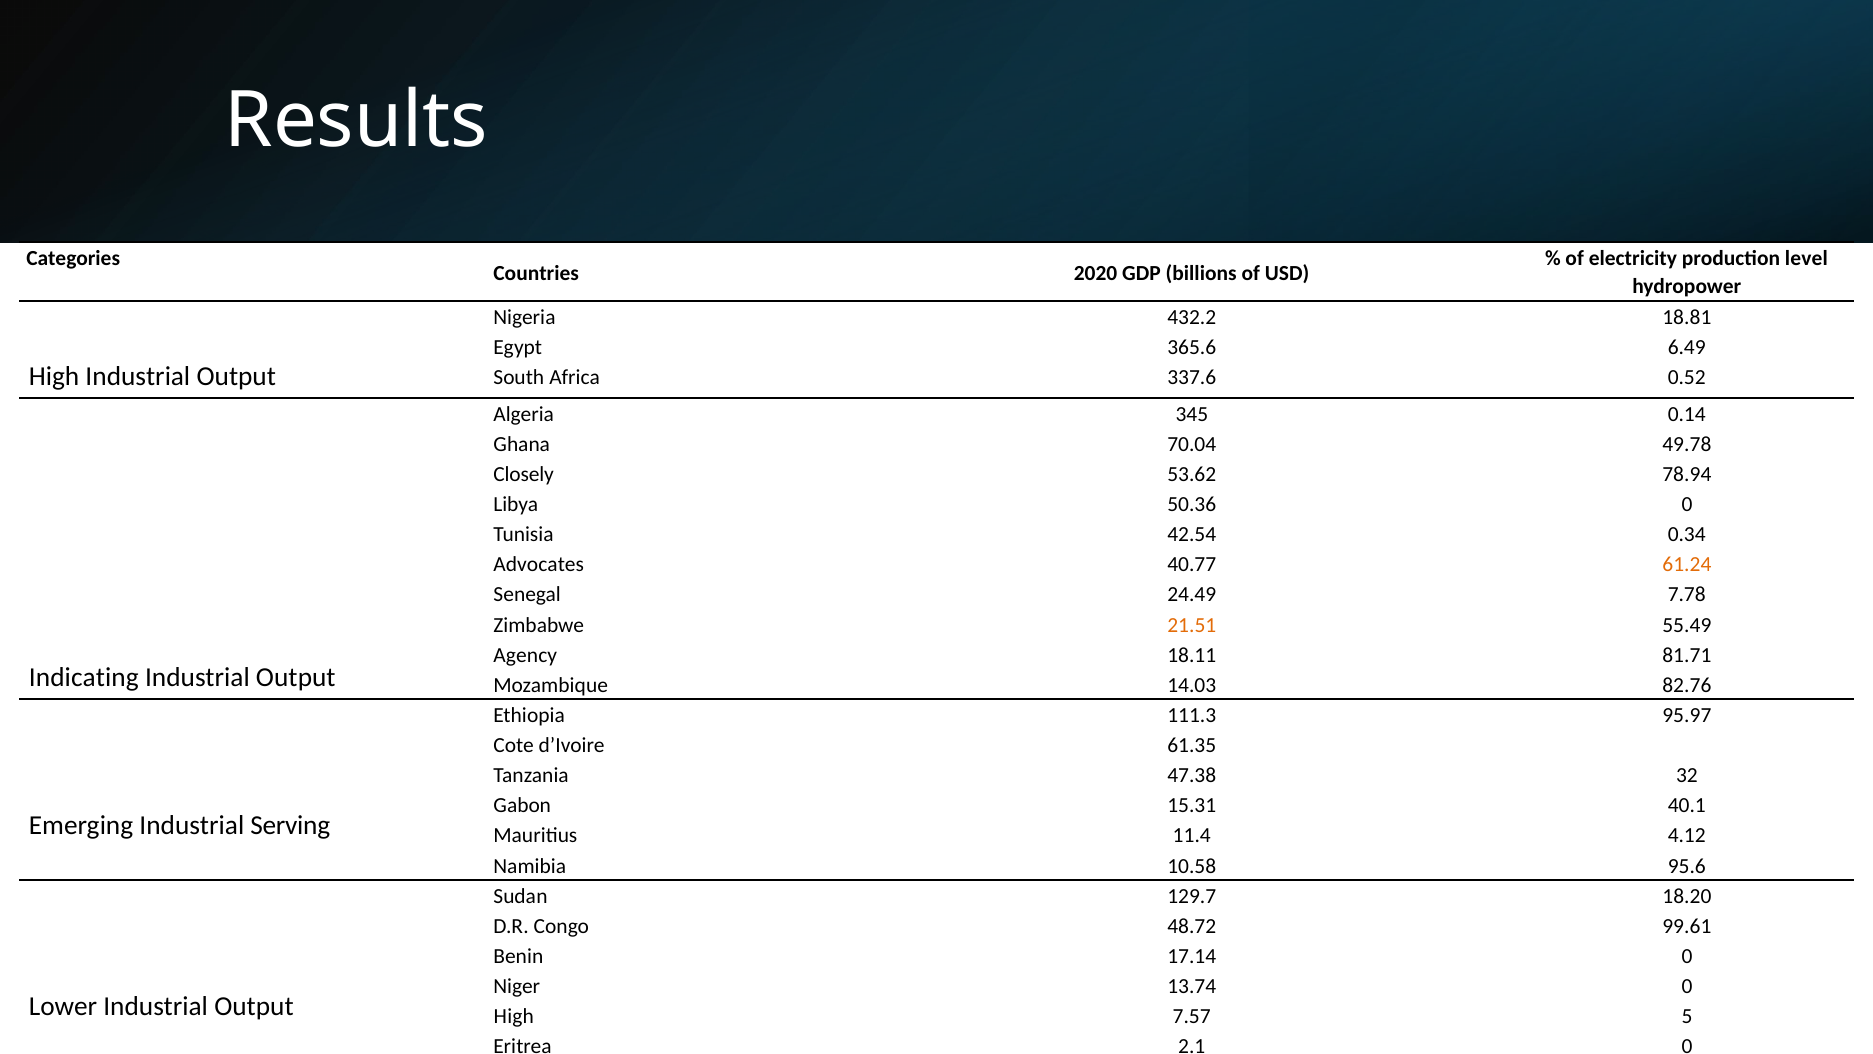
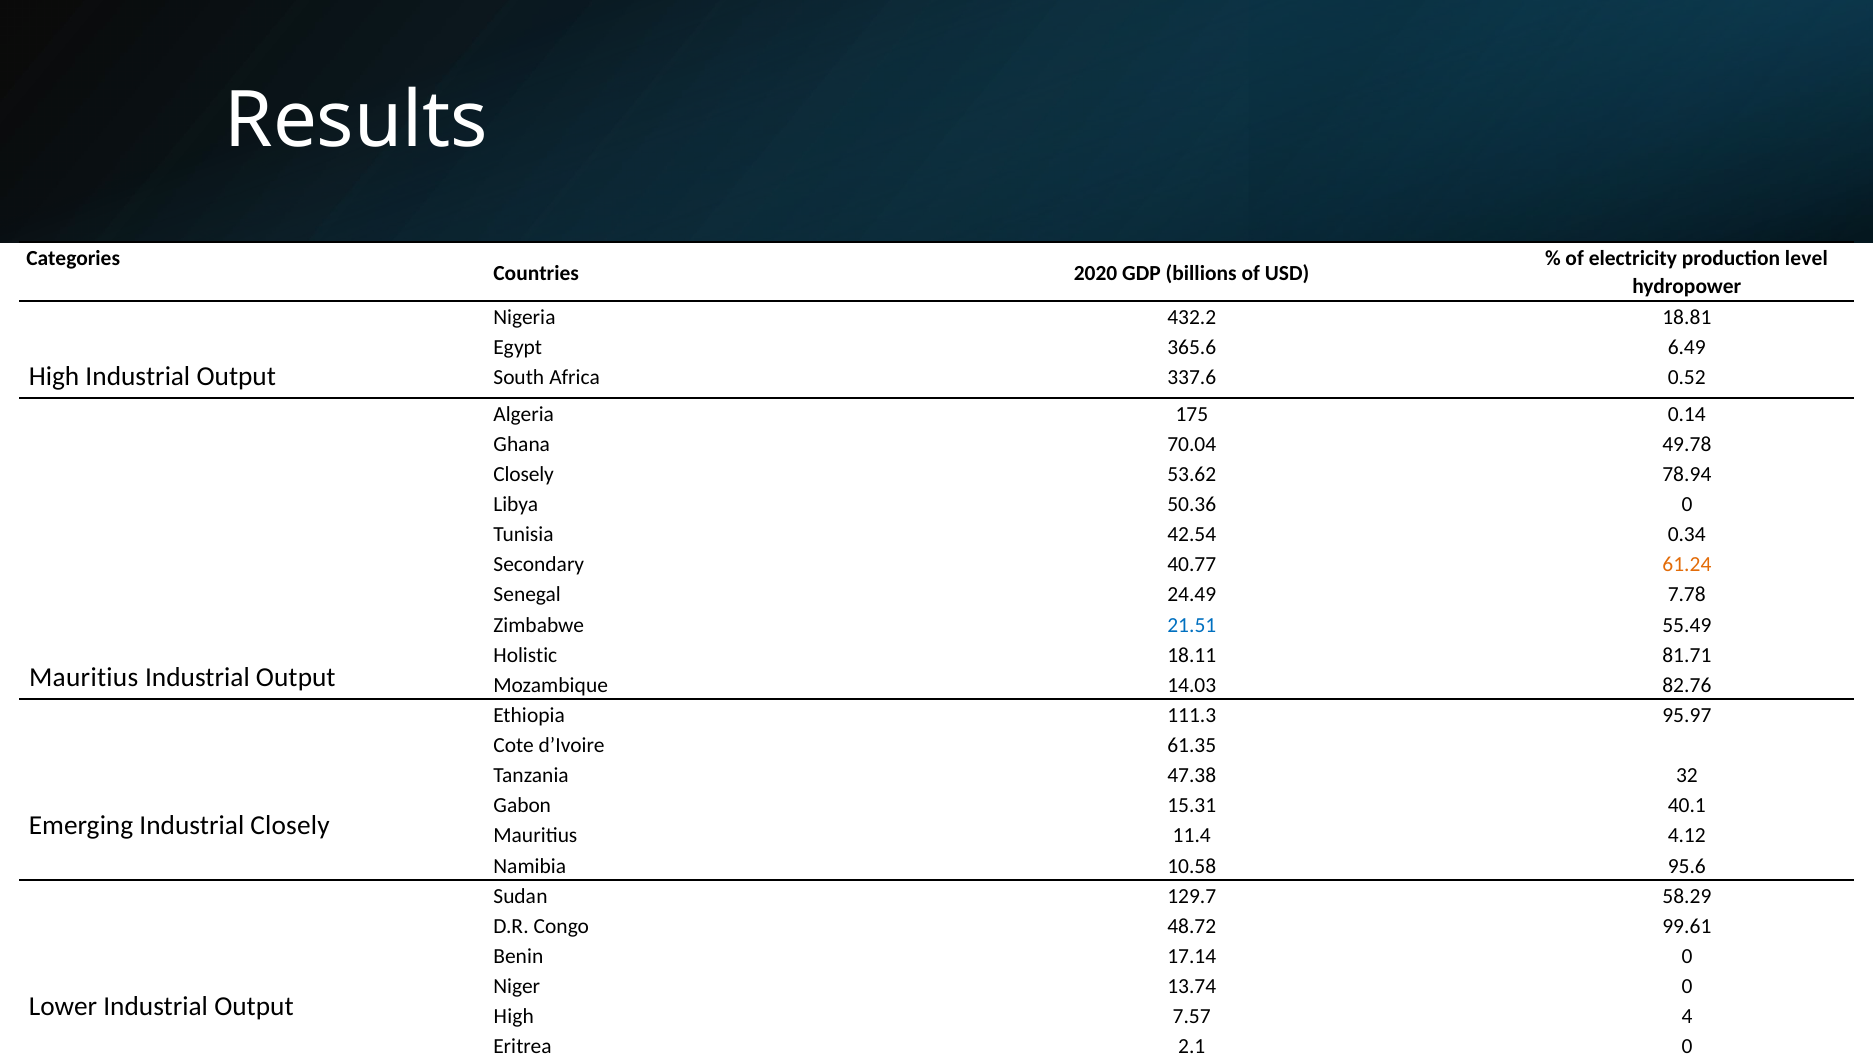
345: 345 -> 175 (1192, 414)
Advocates: Advocates -> Secondary (539, 564)
21.51 colour: orange -> blue (1192, 625)
Agency: Agency -> Holistic (525, 655)
Indicating: Indicating -> Mauritius (84, 678)
Industrial Serving: Serving -> Closely (290, 825)
18.20: 18.20 -> 58.29 (1687, 896)
5: 5 -> 4 (1687, 1016)
